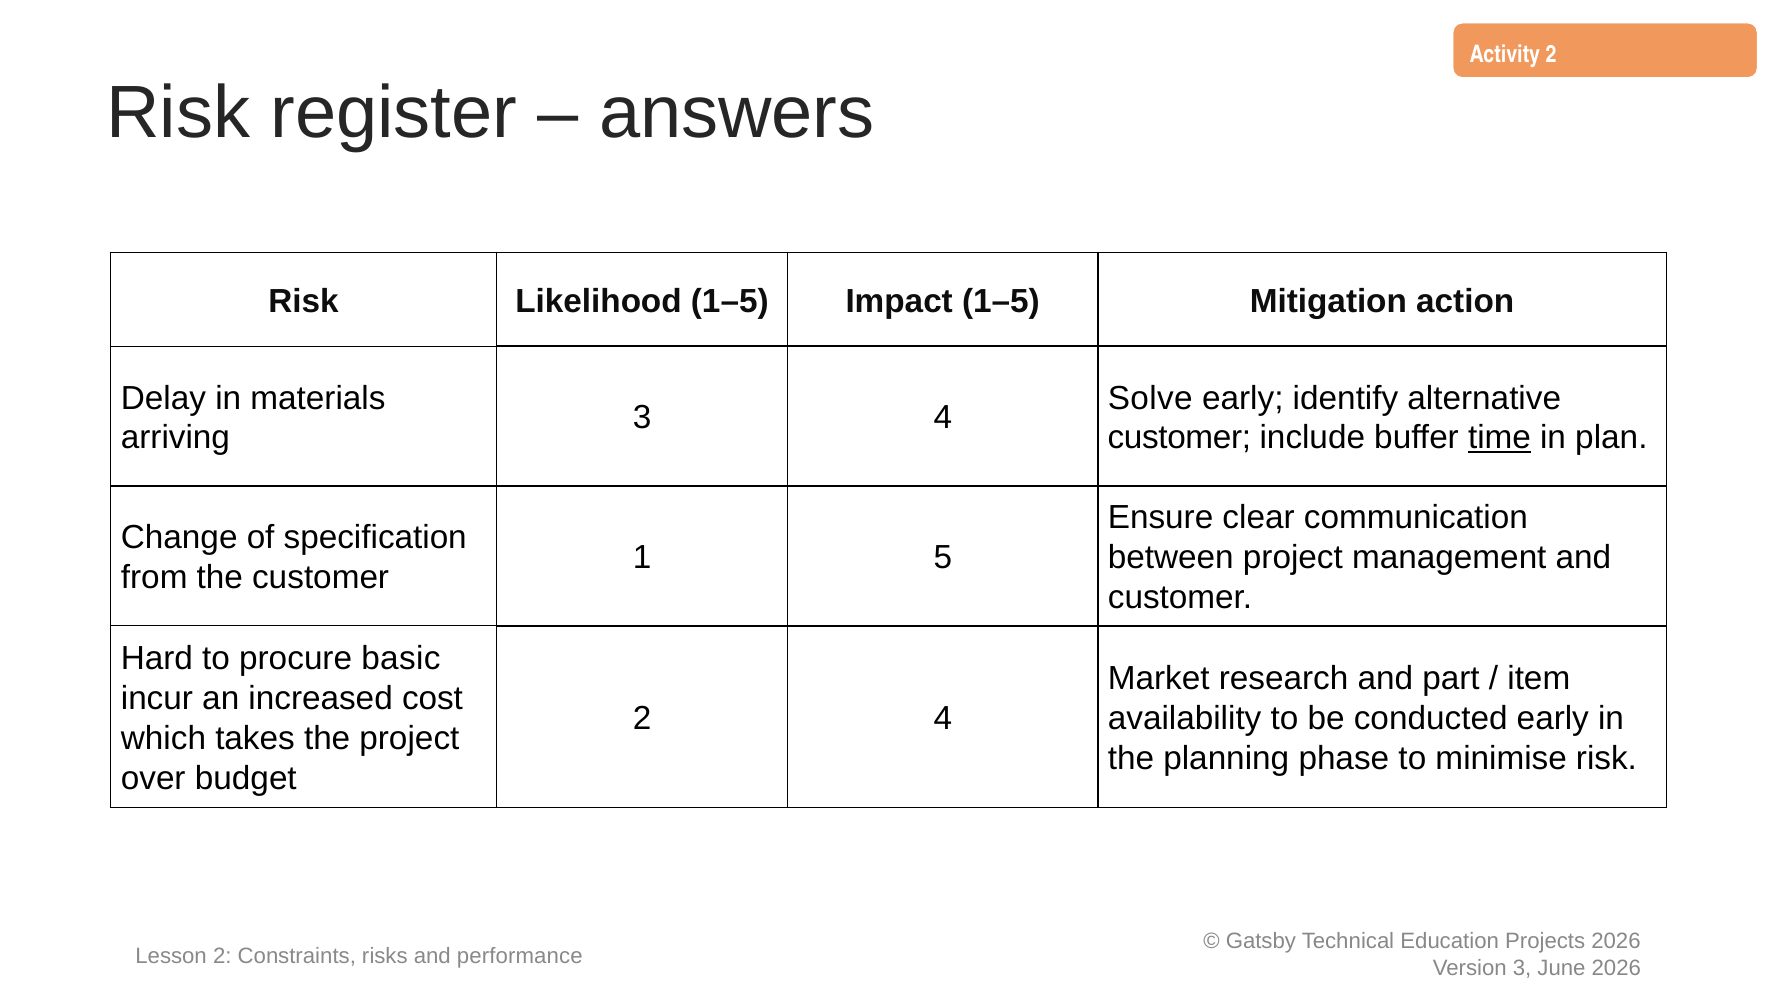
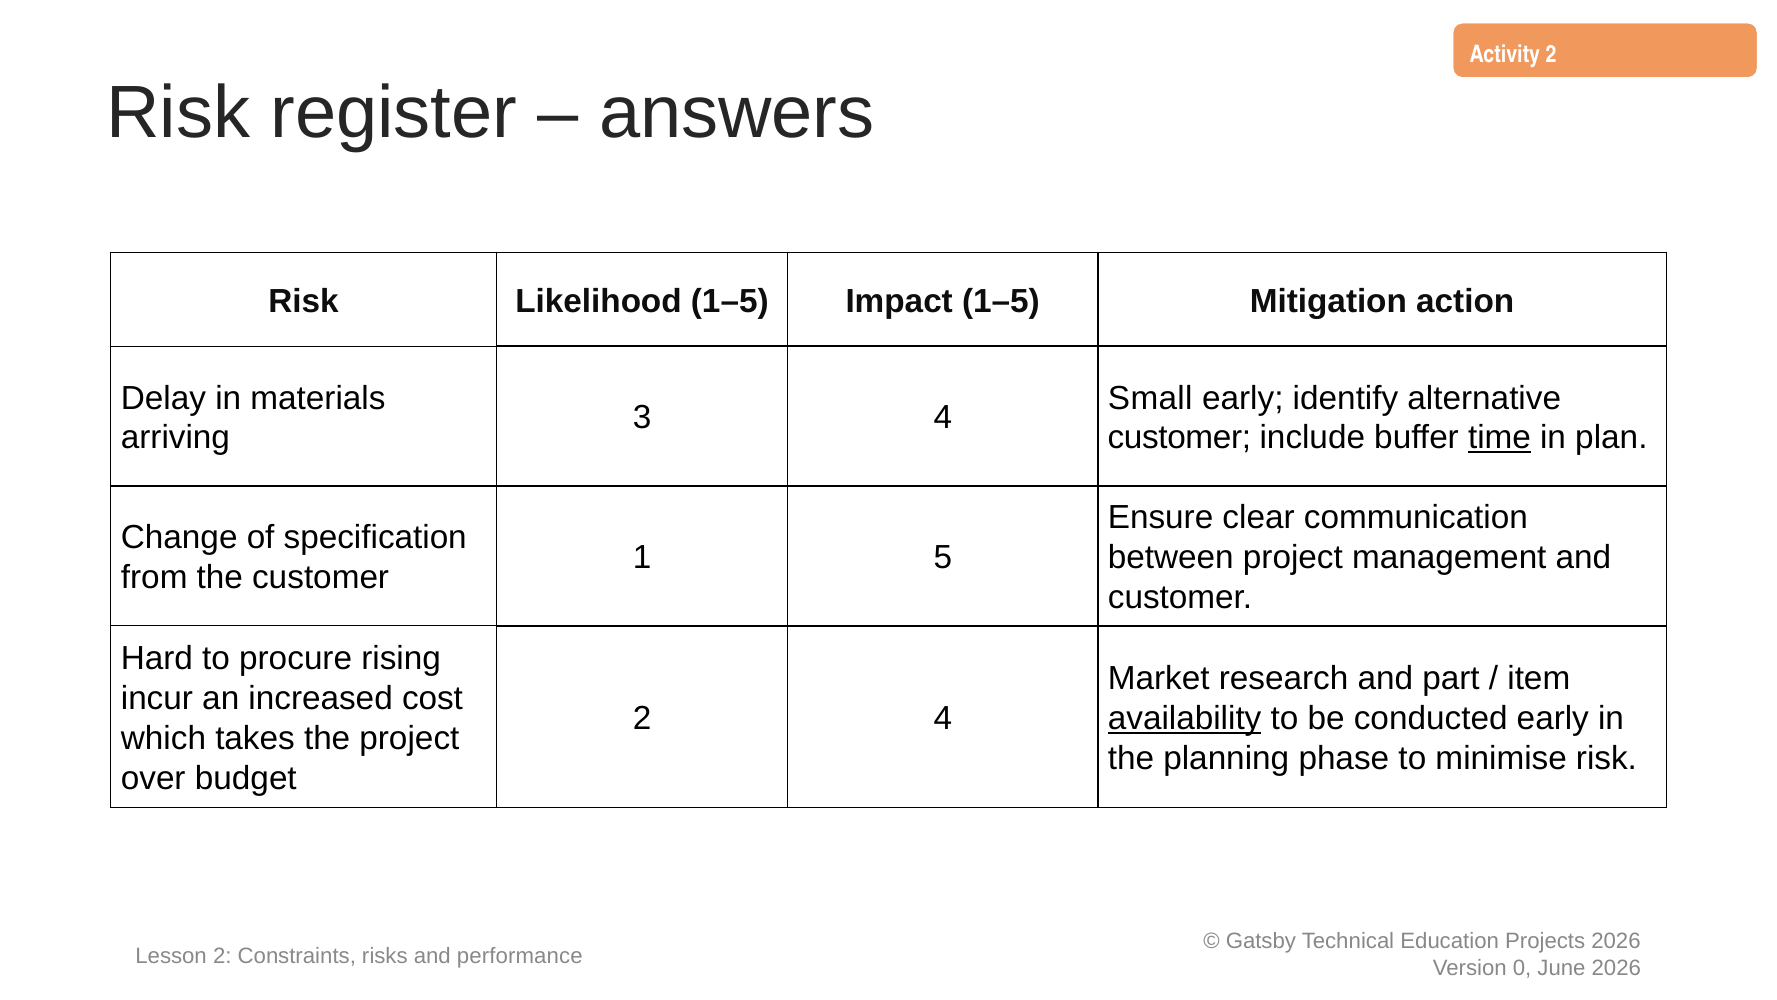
Solve: Solve -> Small (1150, 398)
basic: basic -> rising (401, 658)
availability underline: none -> present (1185, 718)
3: 3 -> 0 (1522, 968)
